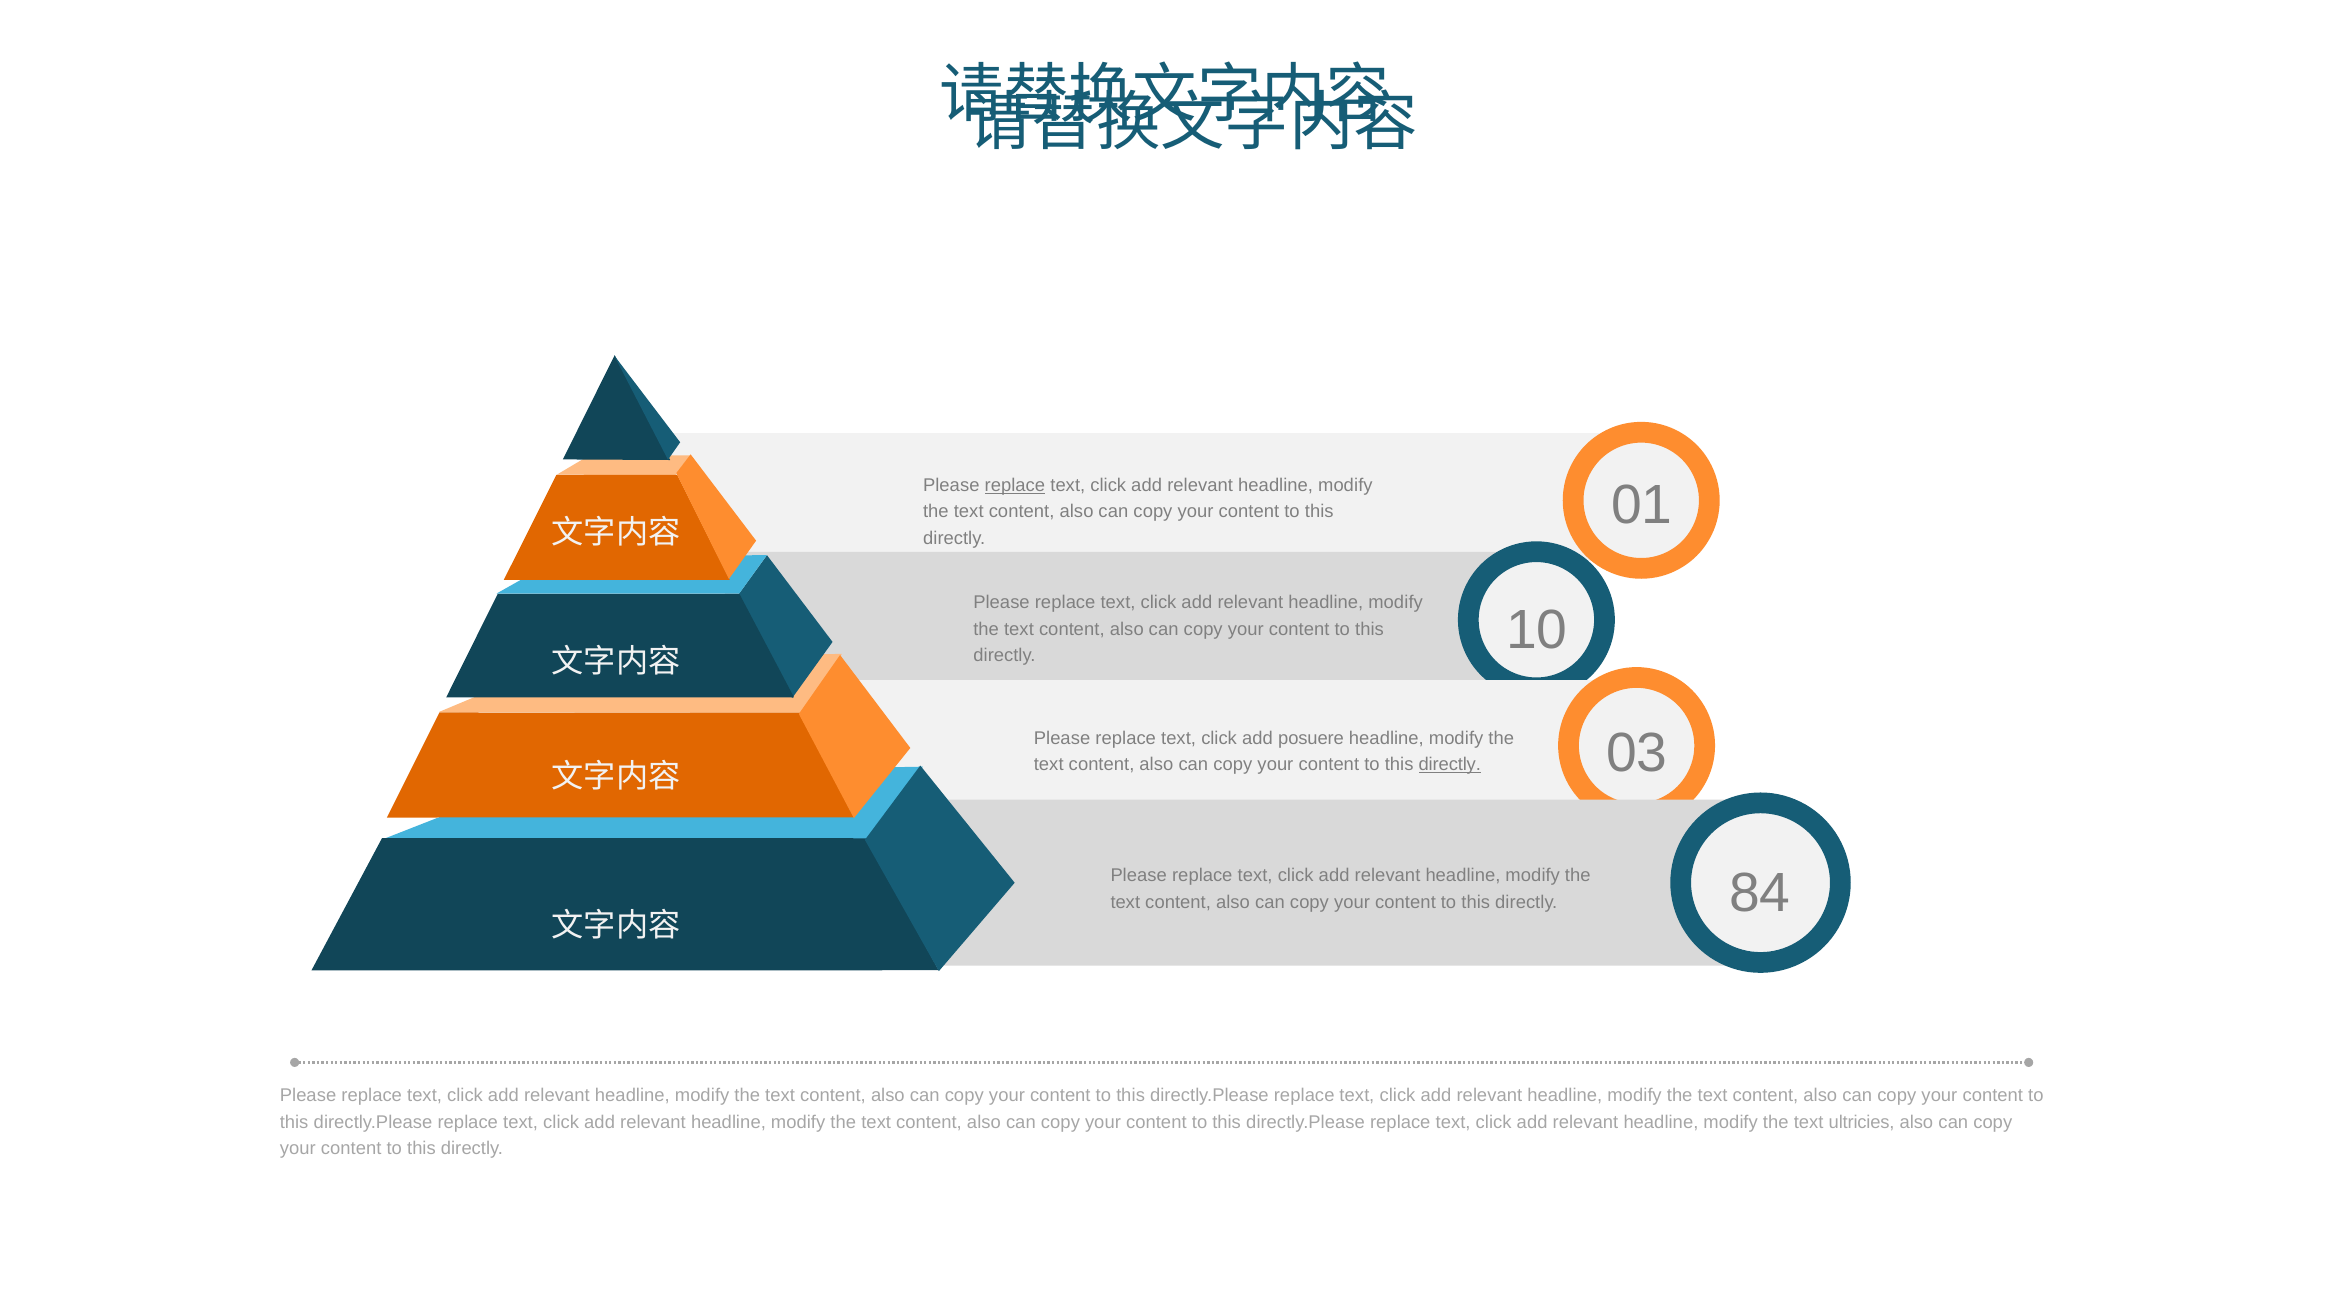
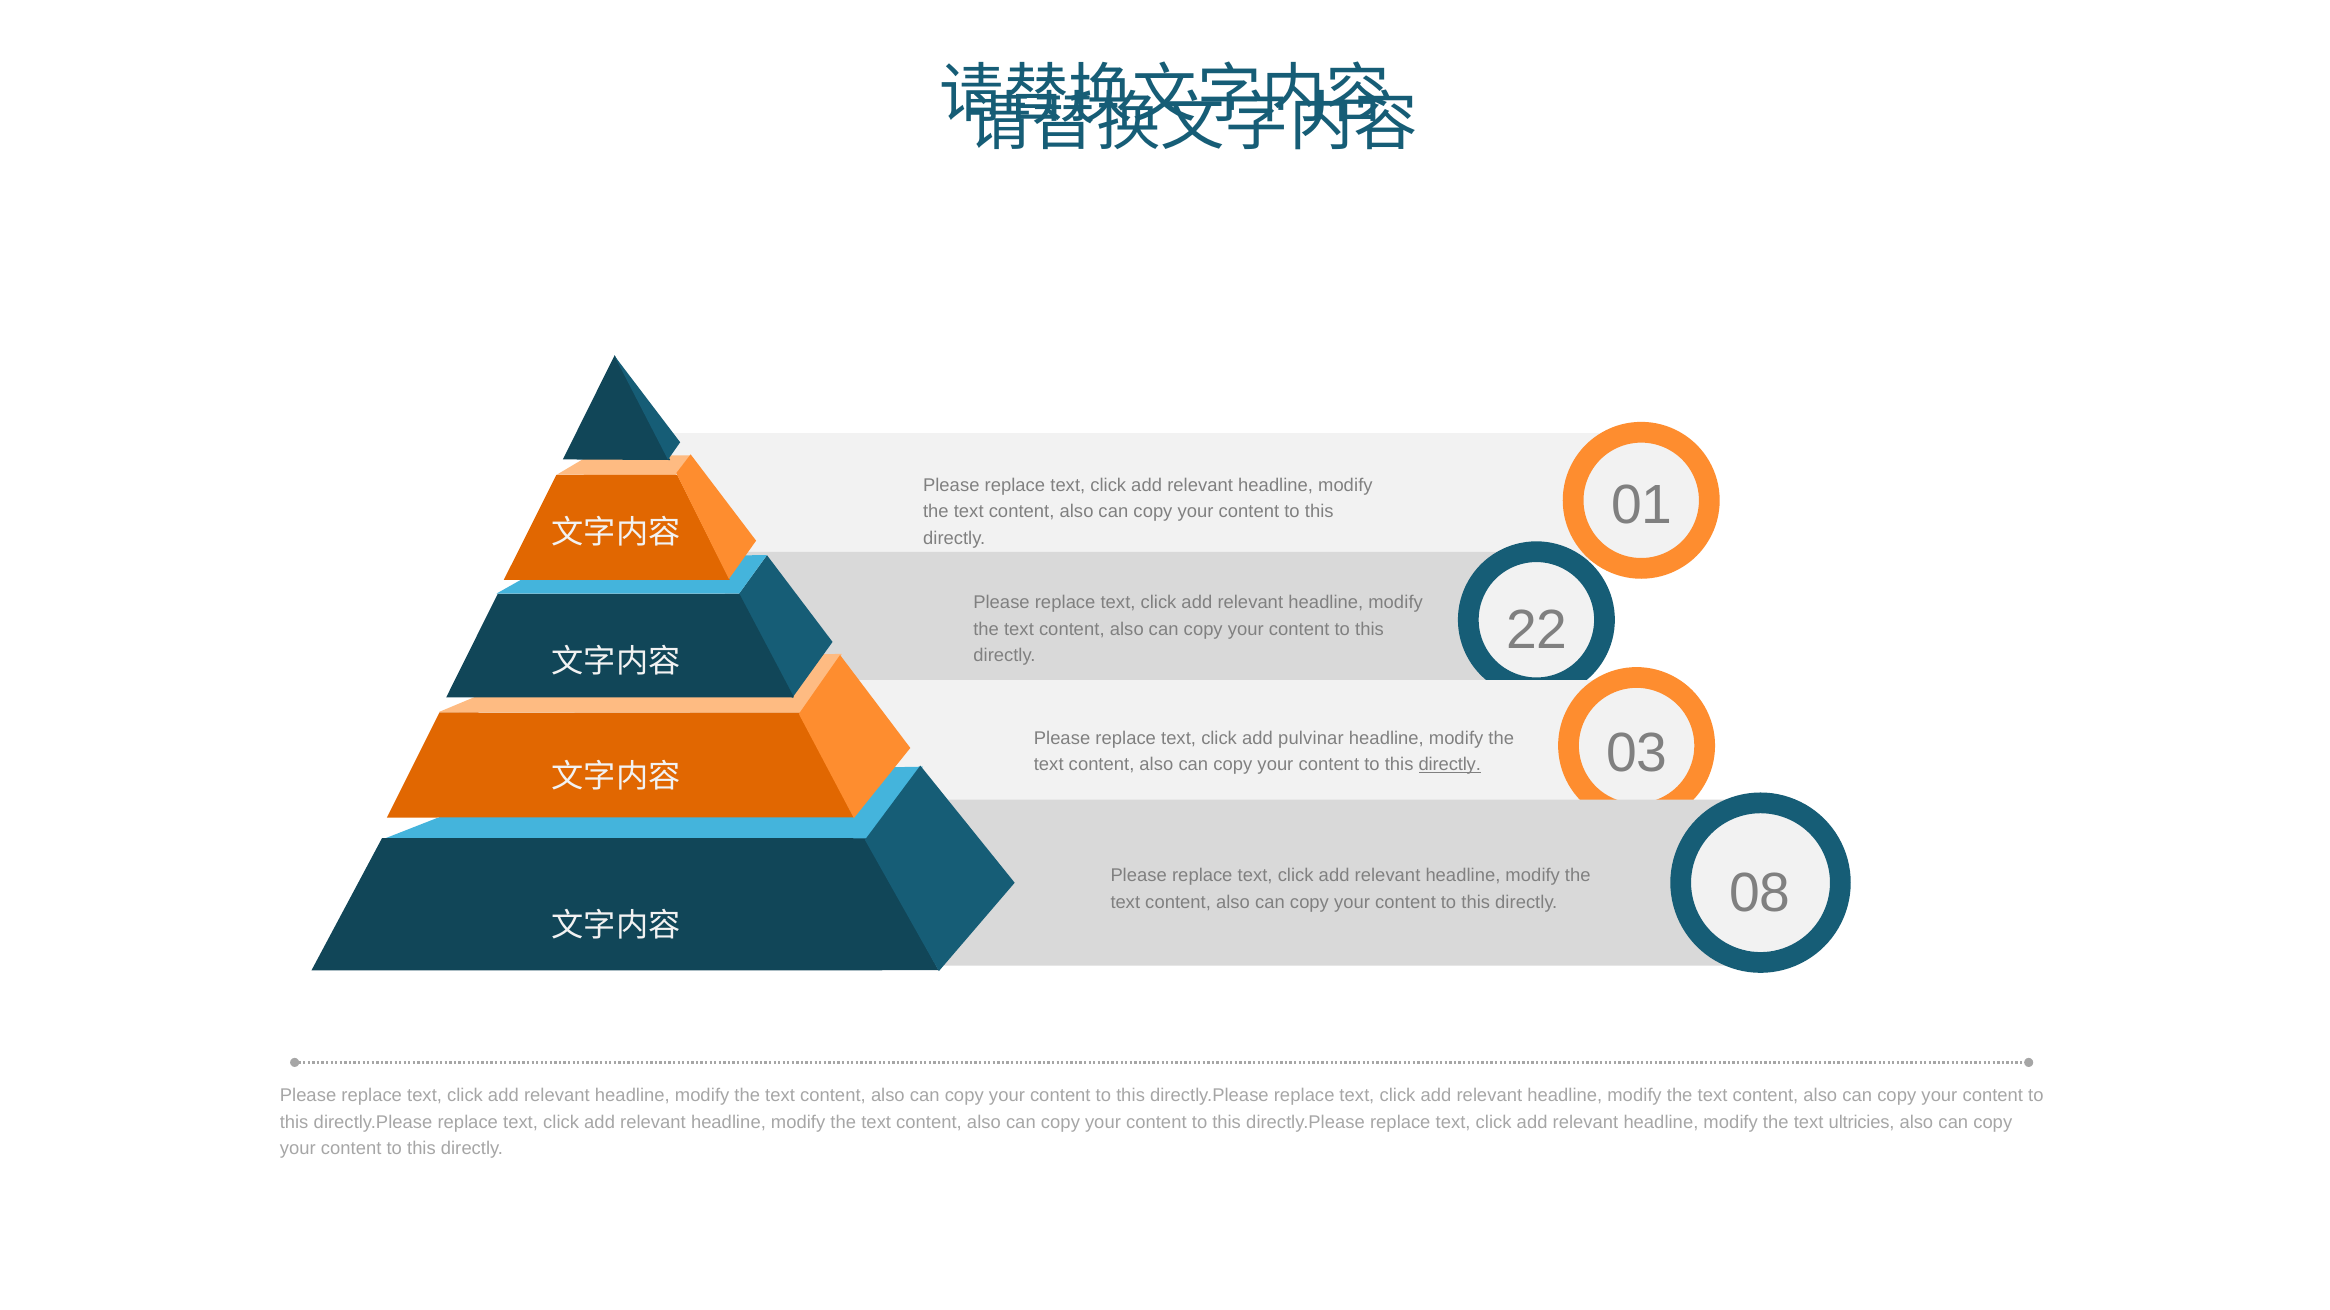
replace underline: present -> none (1015, 486)
10: 10 -> 22 (1537, 630)
posuere: posuere -> pulvinar (1311, 739)
84: 84 -> 08 (1760, 894)
